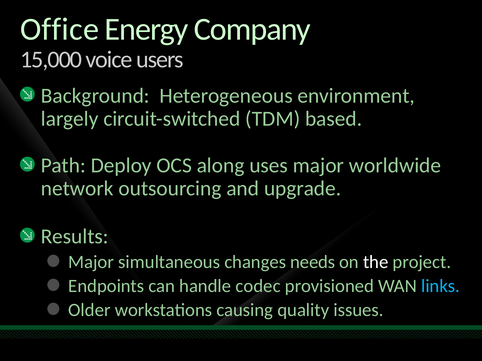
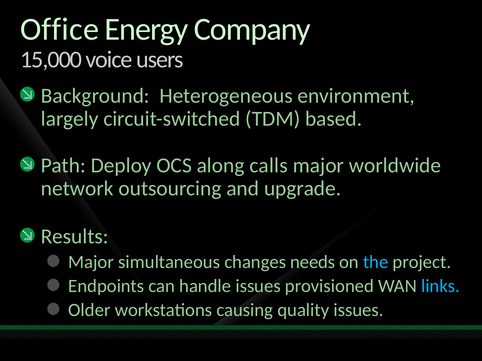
uses: uses -> calls (269, 166)
the colour: white -> light blue (376, 262)
handle codec: codec -> issues (258, 286)
